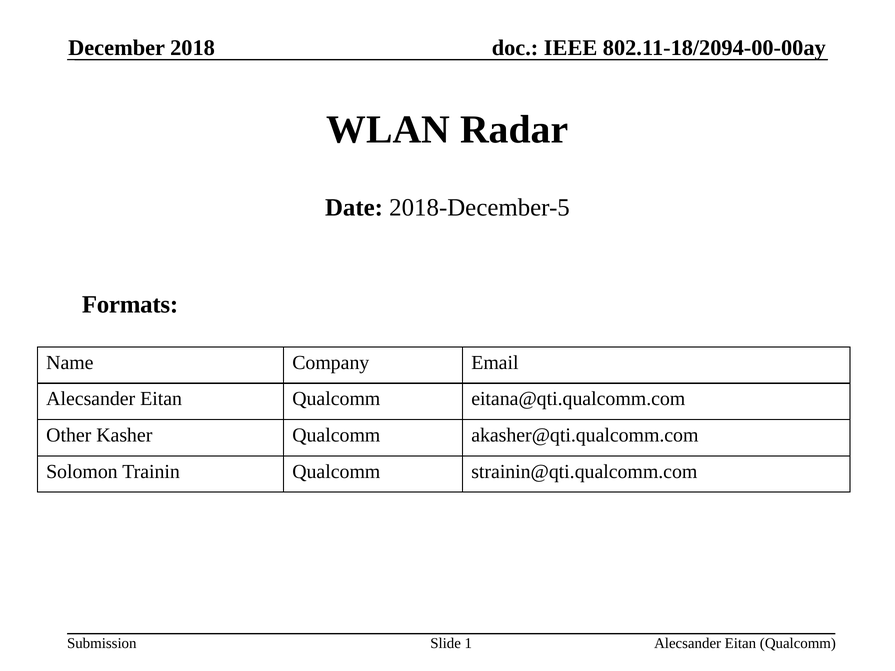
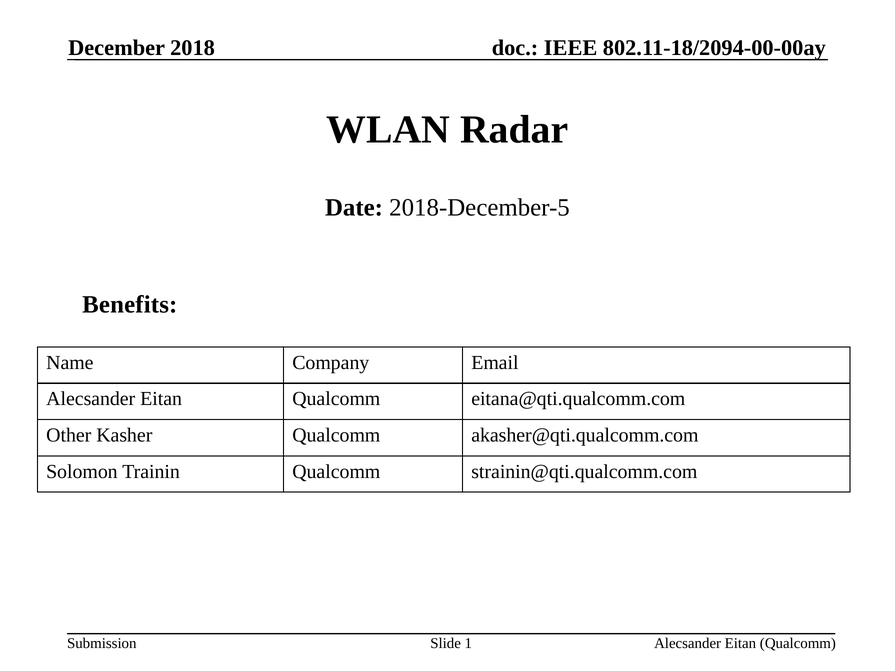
Formats: Formats -> Benefits (130, 305)
